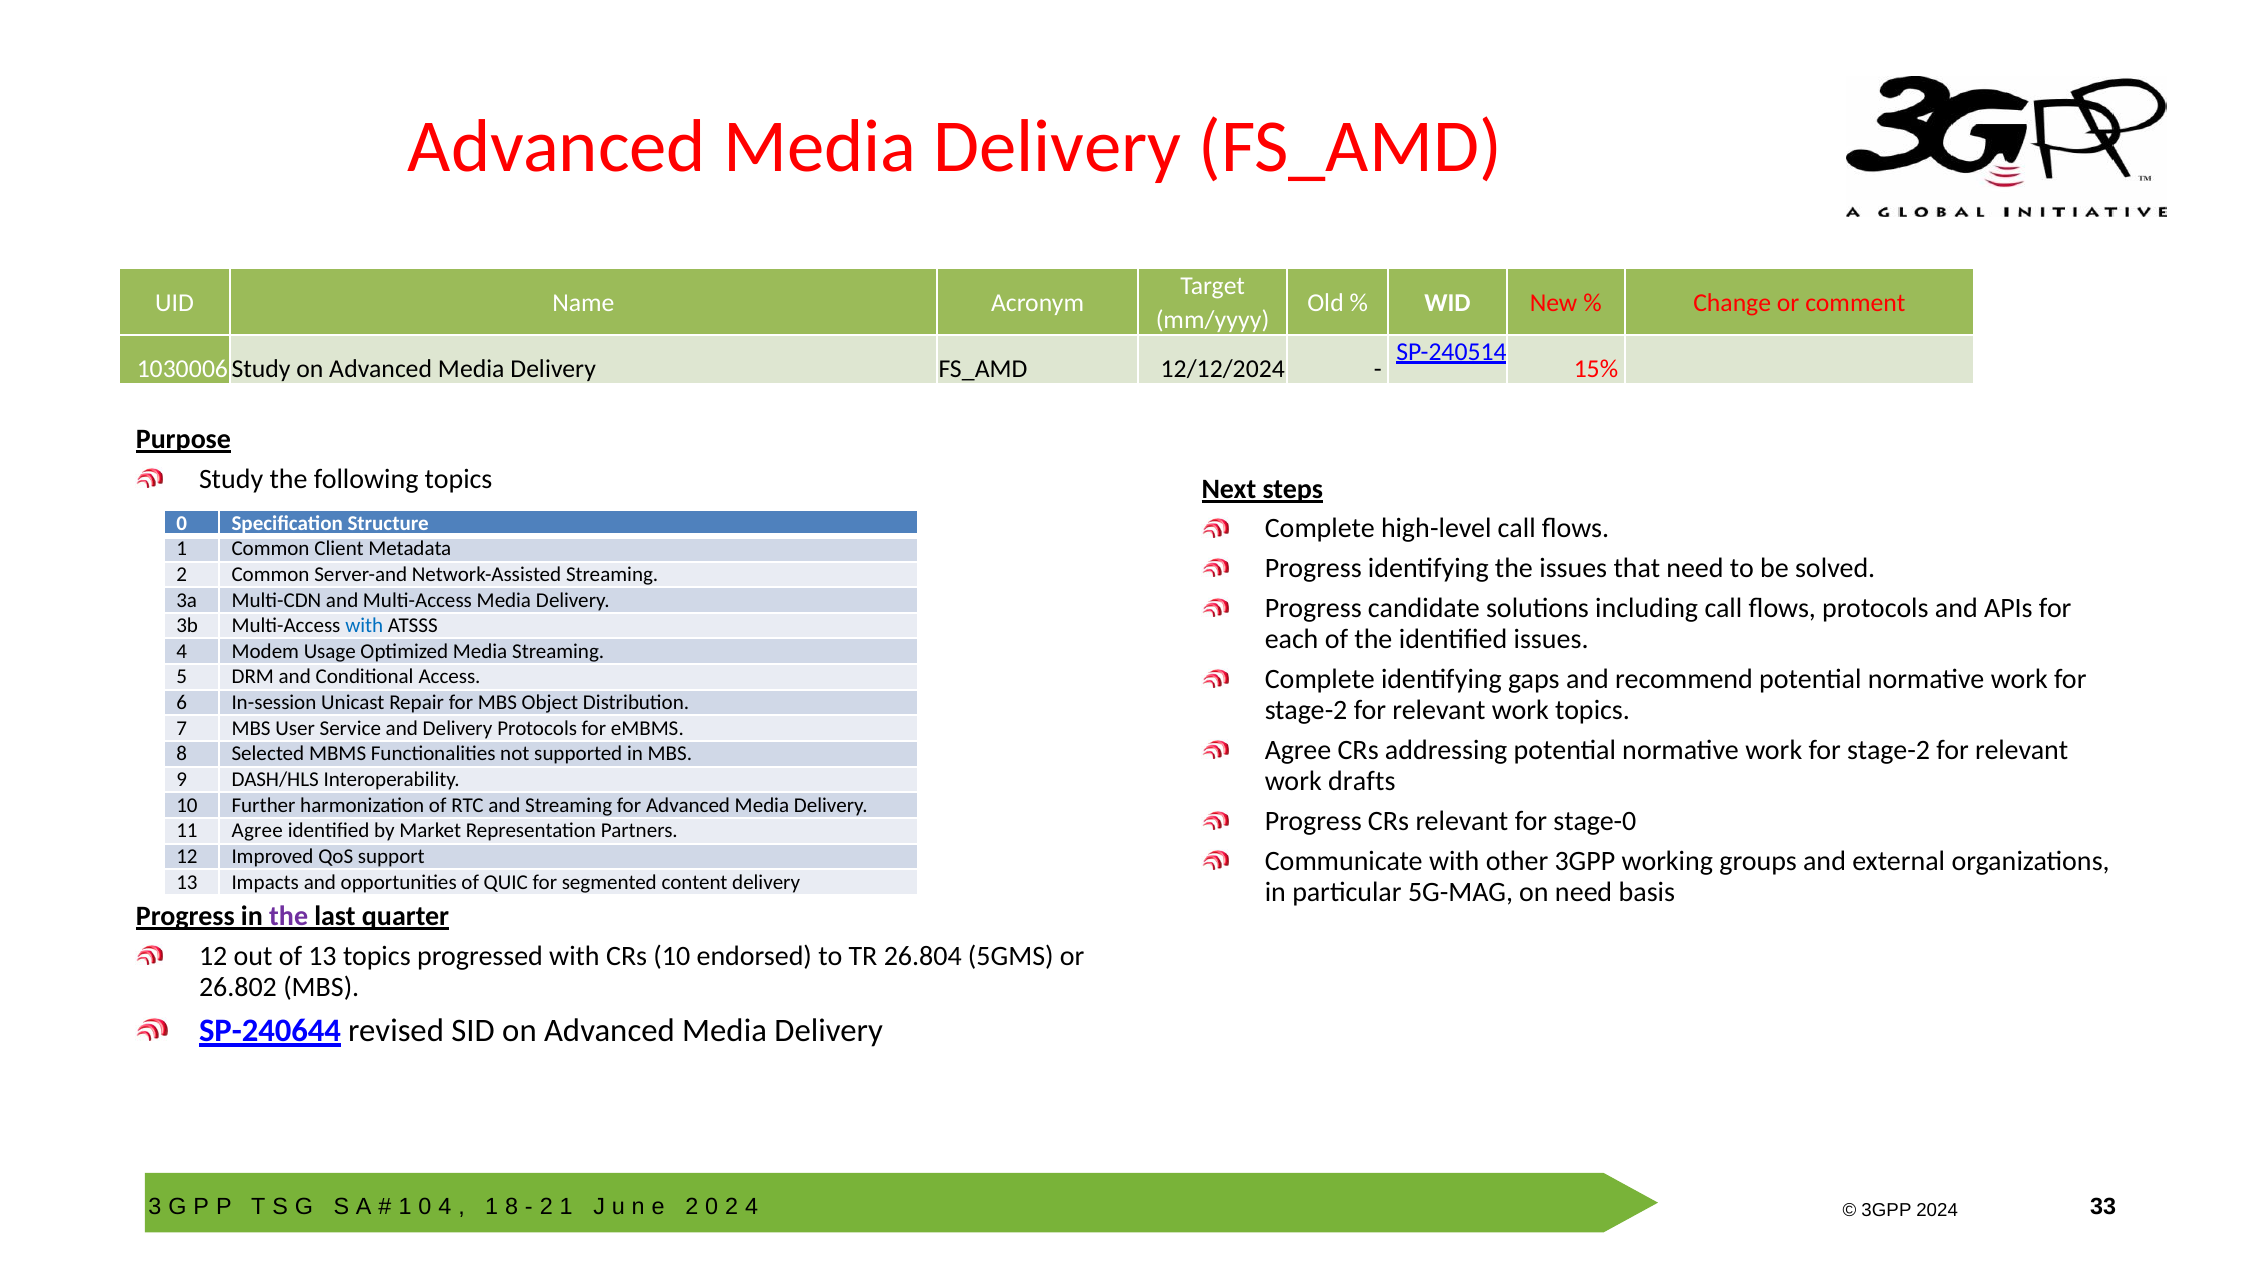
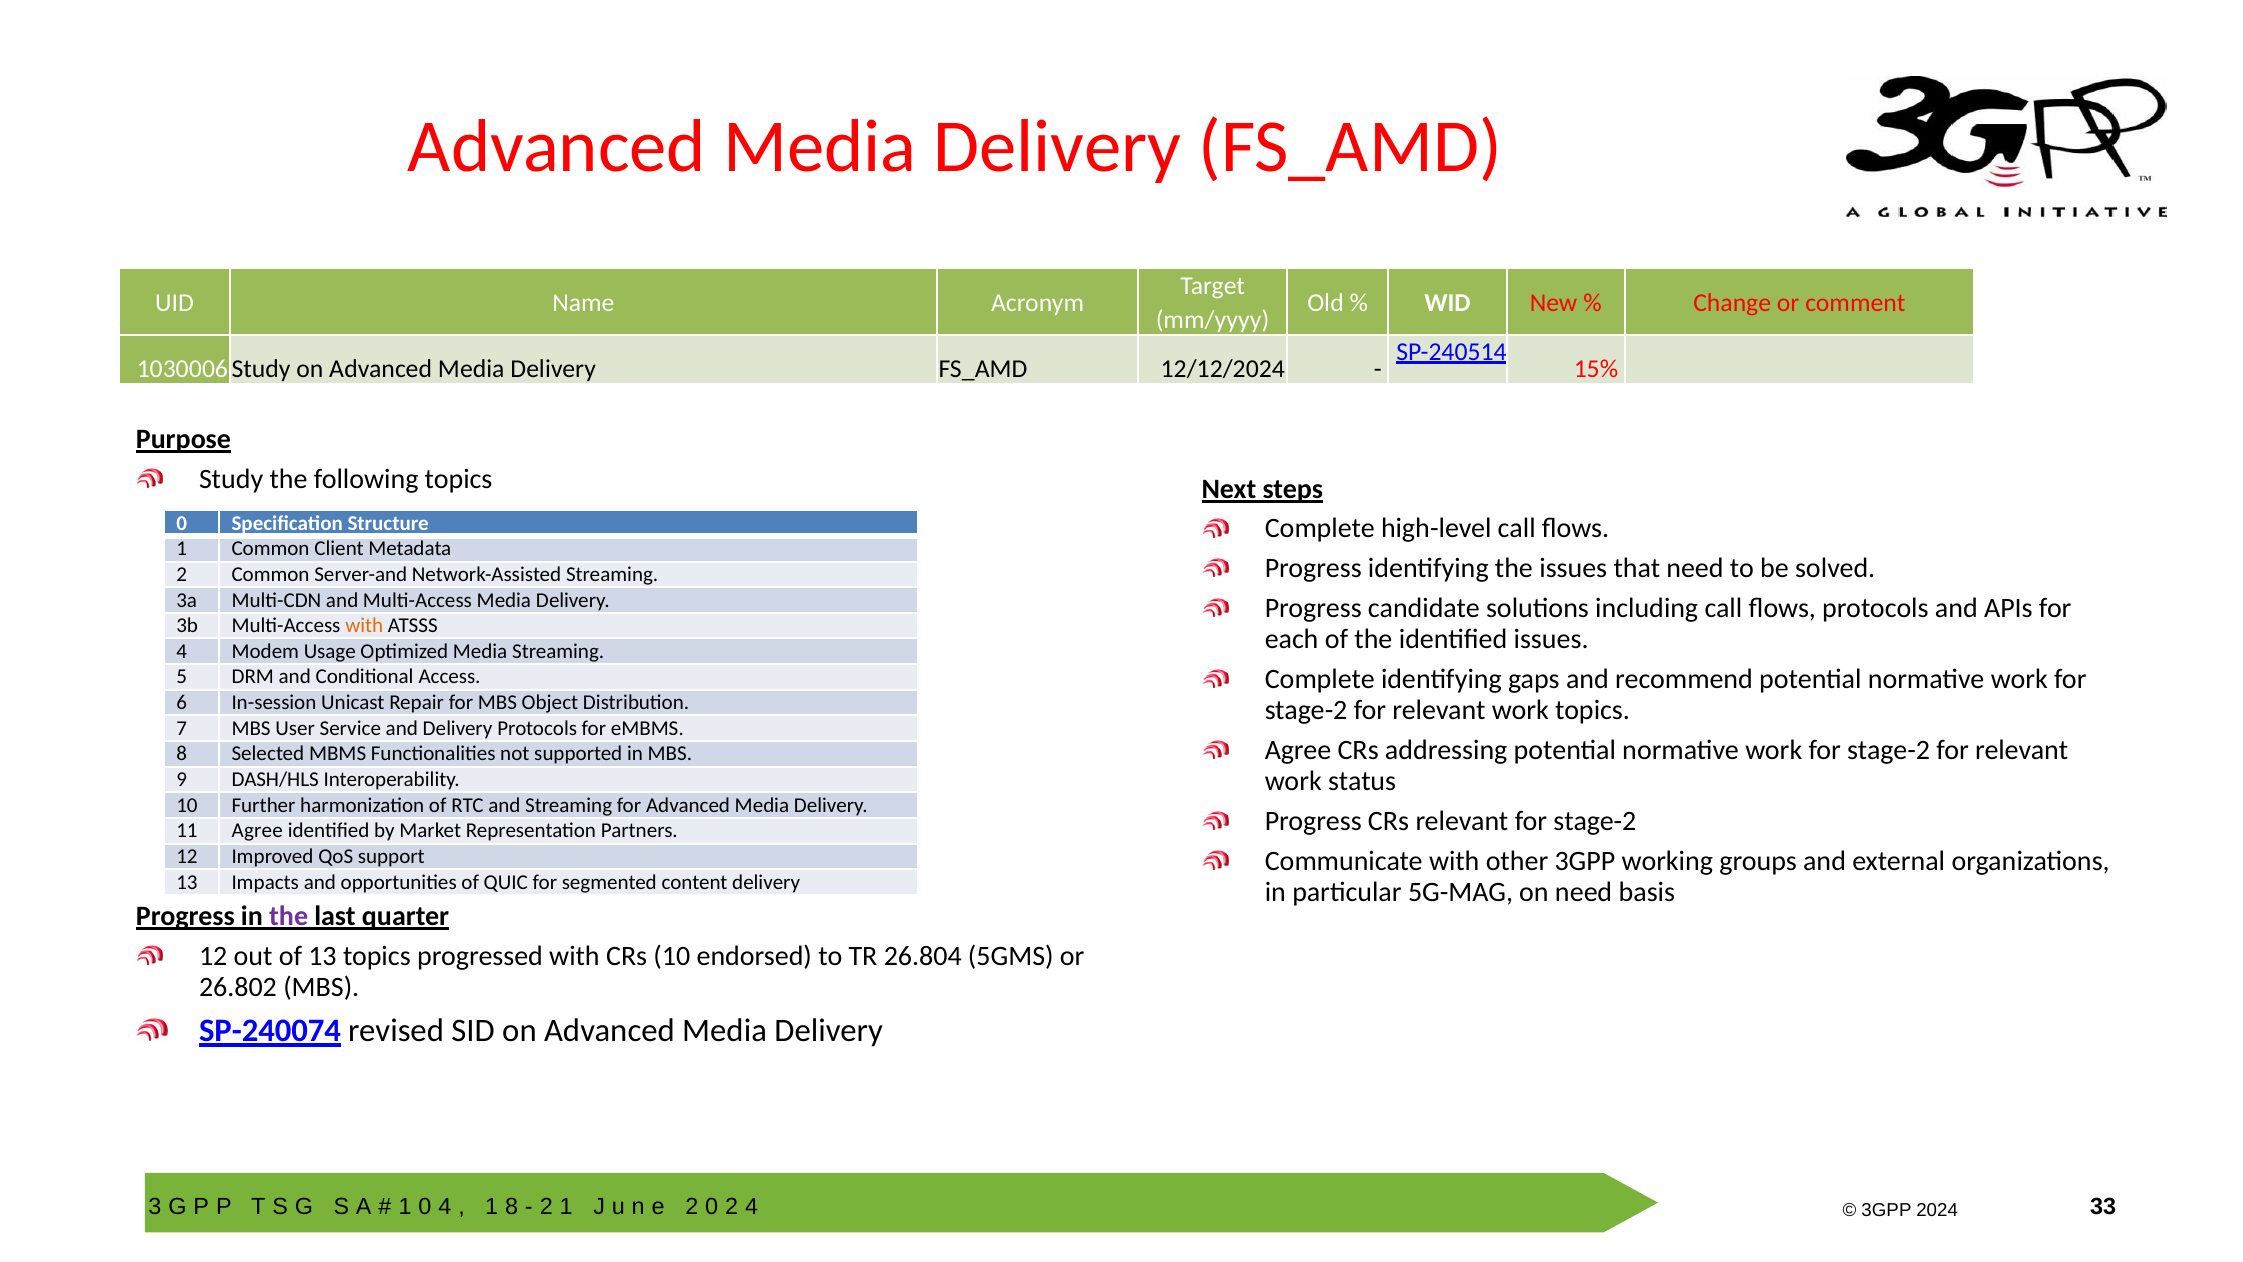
with colour: blue -> orange (364, 626)
drafts: drafts -> status (1362, 781)
relevant for stage-0: stage-0 -> stage-2 (1595, 821)
SP-240644: SP-240644 -> SP-240074 (270, 1030)
